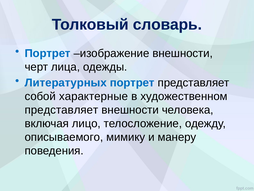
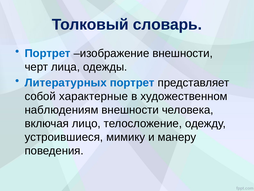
представляет: представляет -> наблюдениям (62, 110)
описываемого: описываемого -> устроившиеся (64, 137)
